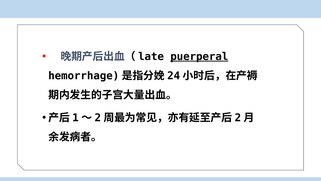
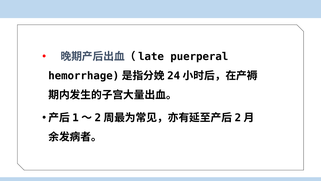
puerperal underline: present -> none (199, 56)
